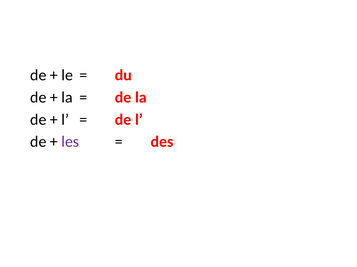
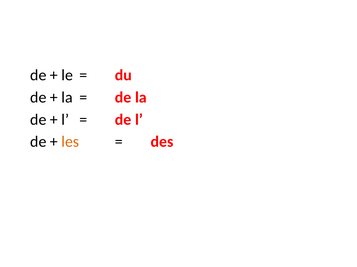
les colour: purple -> orange (70, 142)
